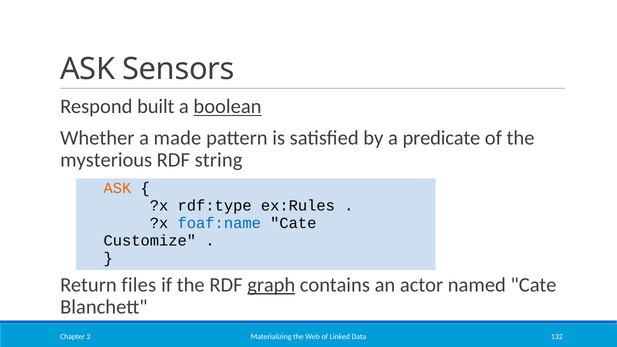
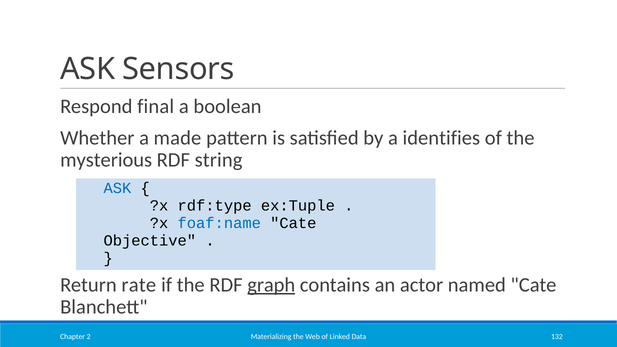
built: built -> final (156, 107)
boolean underline: present -> none (228, 107)
predicate: predicate -> identifies (441, 138)
ASK colour: orange -> blue (117, 188)
ex:Rules: ex:Rules -> ex:Tuple (298, 206)
Customize: Customize -> Objective (150, 241)
files: files -> rate (139, 285)
